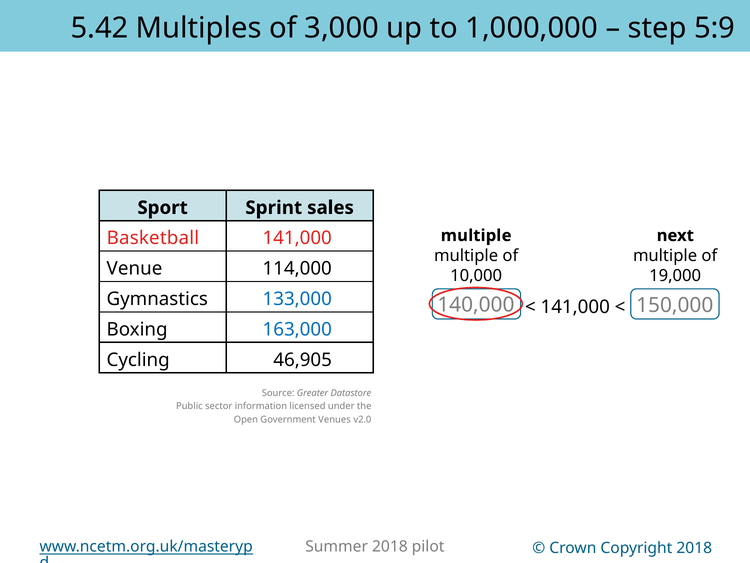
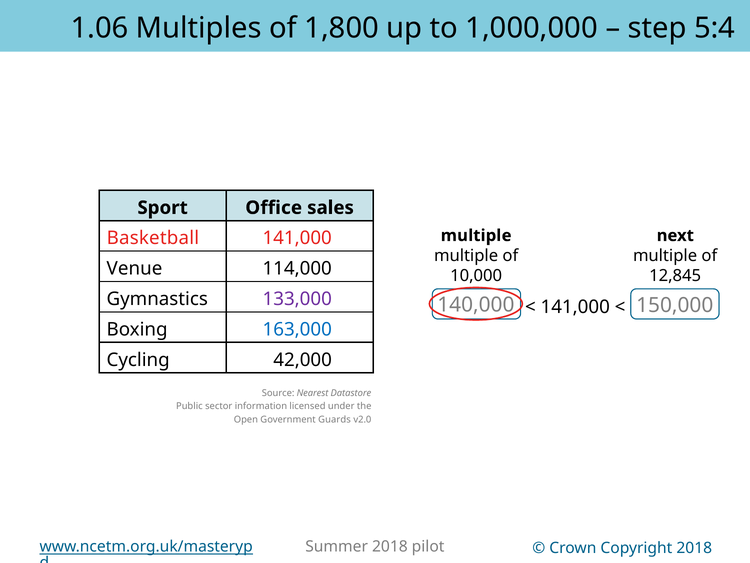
5.42: 5.42 -> 1.06 (100, 28)
3,000: 3,000 -> 1,800 (342, 28)
5:9: 5:9 -> 5:4 (715, 28)
Sprint: Sprint -> Office (274, 208)
19,000: 19,000 -> 12,845 (675, 275)
133,000 colour: blue -> purple (297, 299)
46,905: 46,905 -> 42,000 (303, 360)
Greater: Greater -> Nearest (313, 393)
Venues: Venues -> Guards (335, 419)
